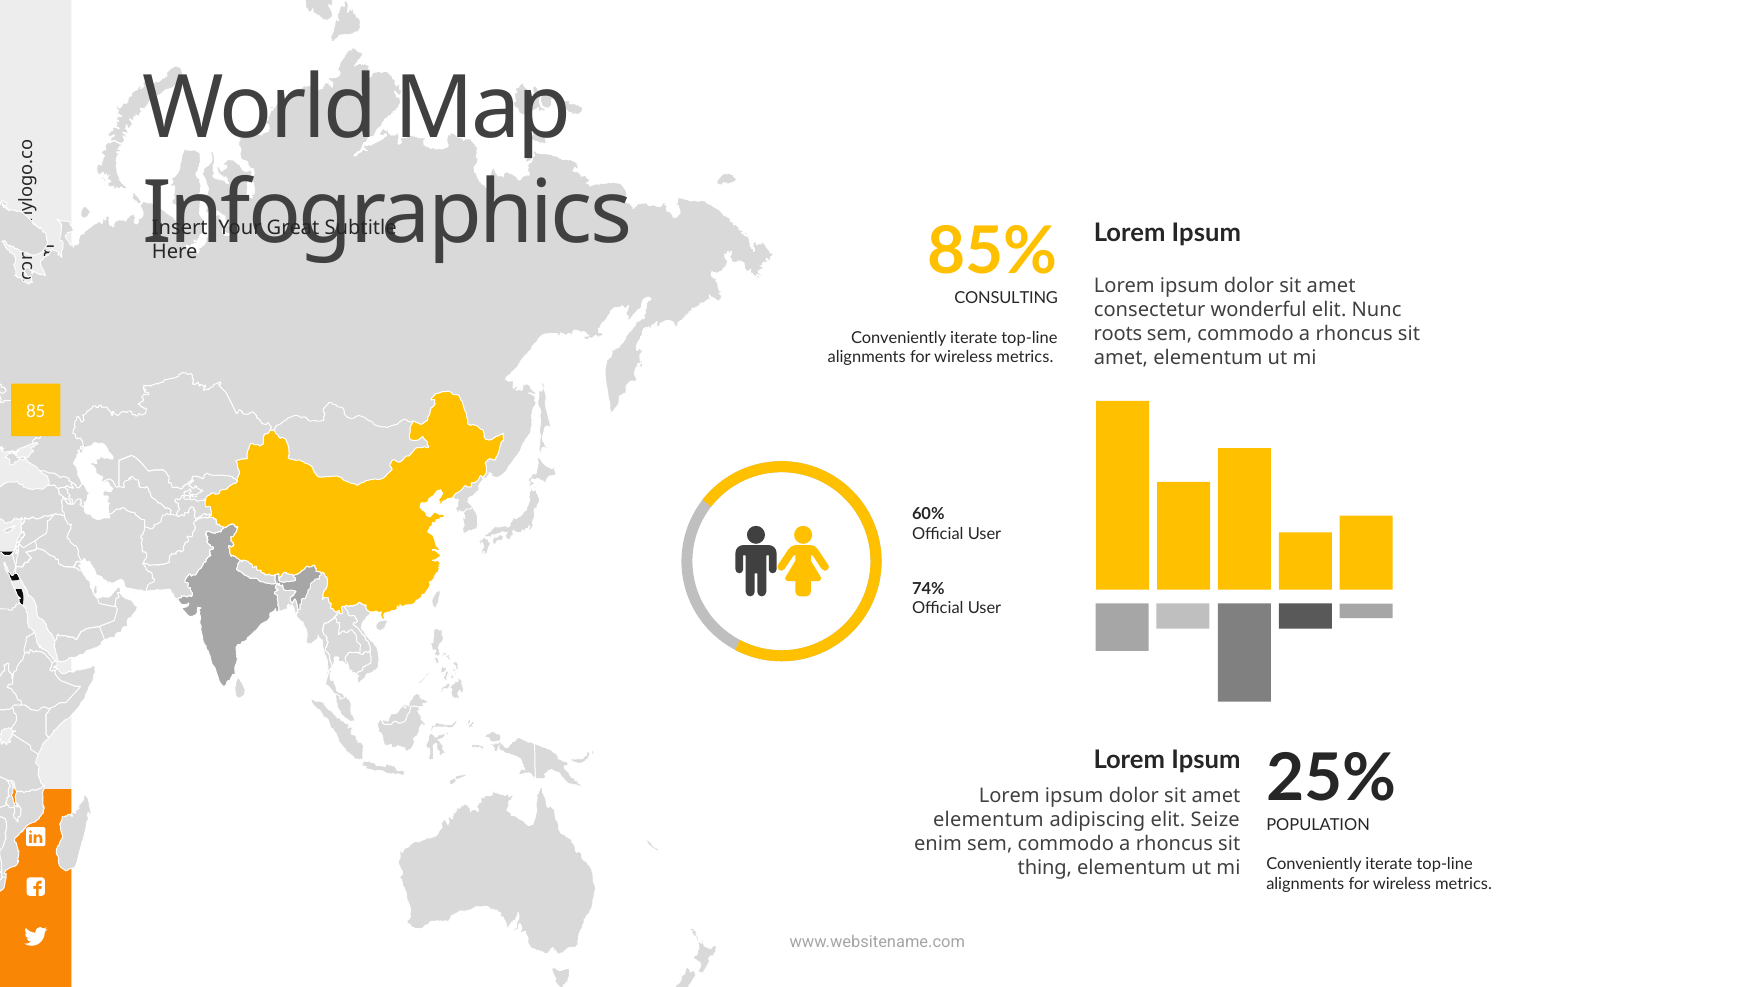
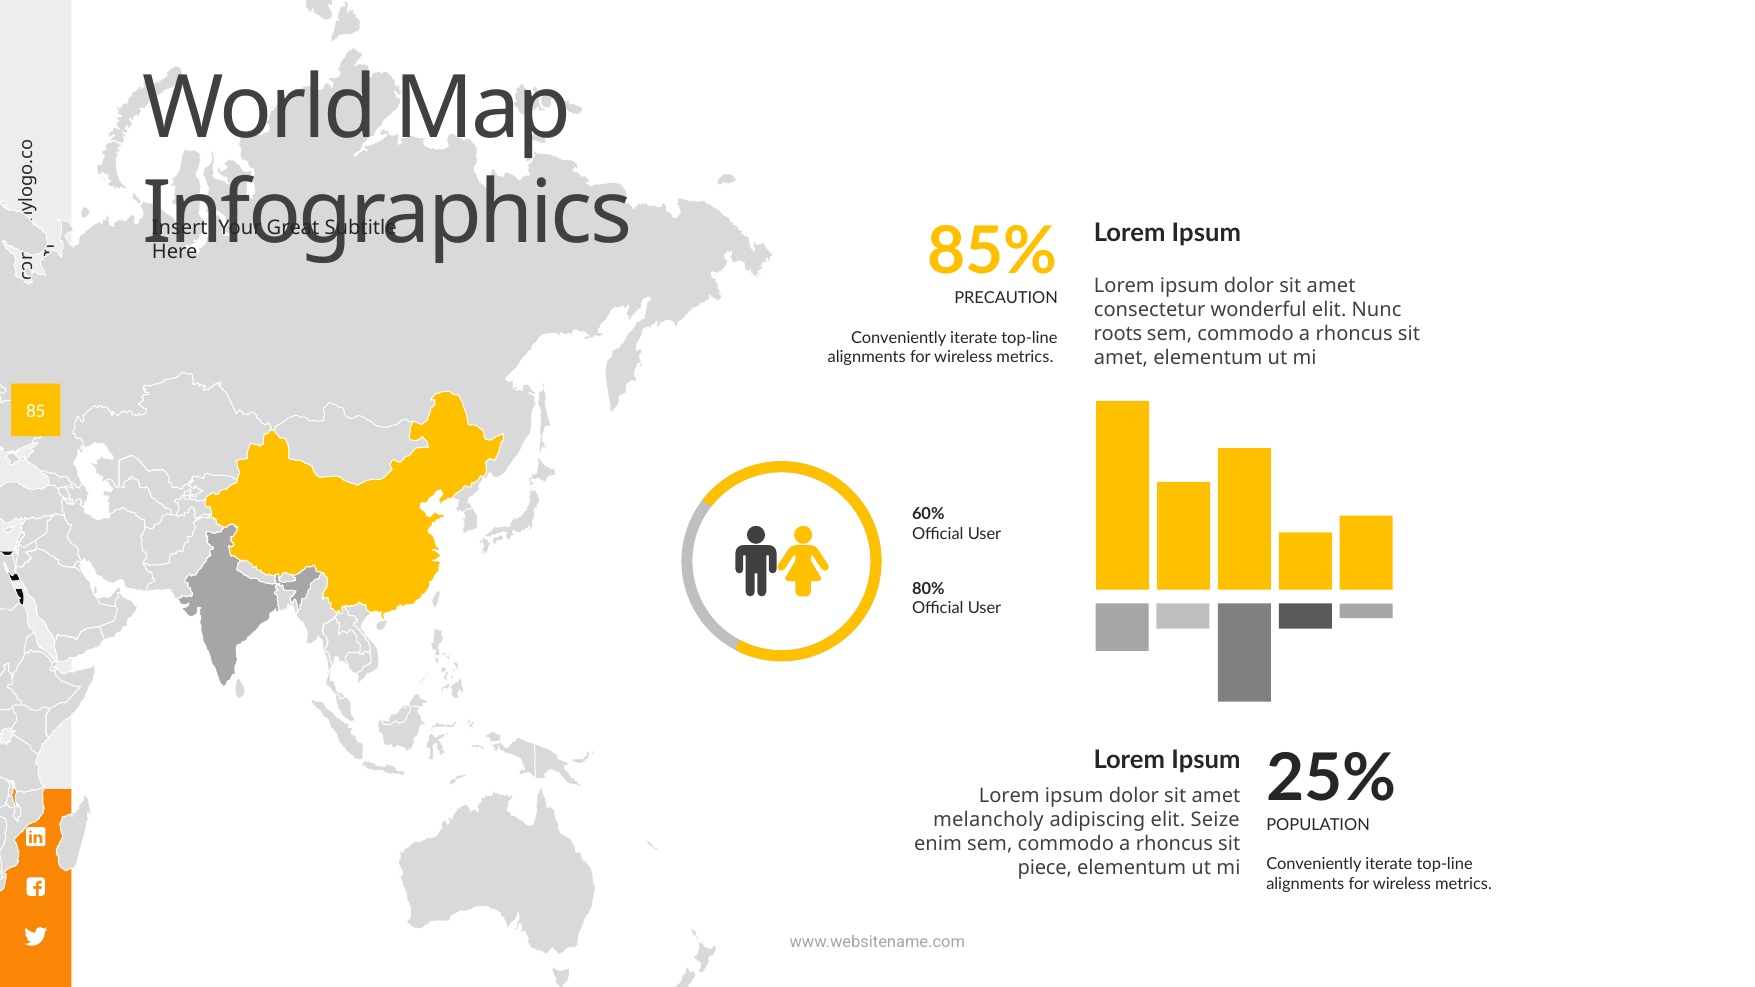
CONSULTING: CONSULTING -> PRECAUTION (1006, 298)
74%: 74% -> 80% (928, 589)
elementum: elementum -> melancholy (988, 820)
thing: thing -> piece (1045, 869)
